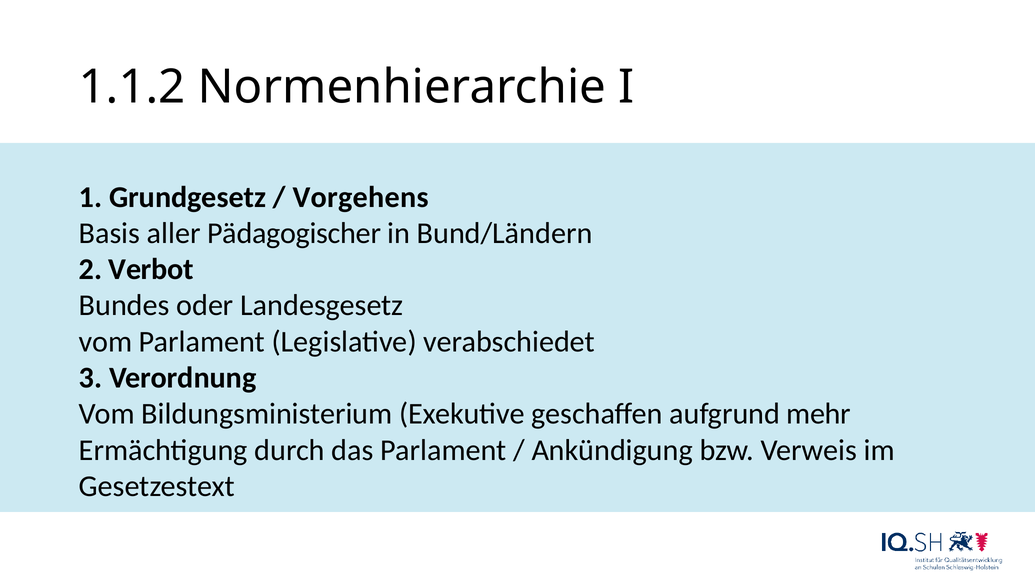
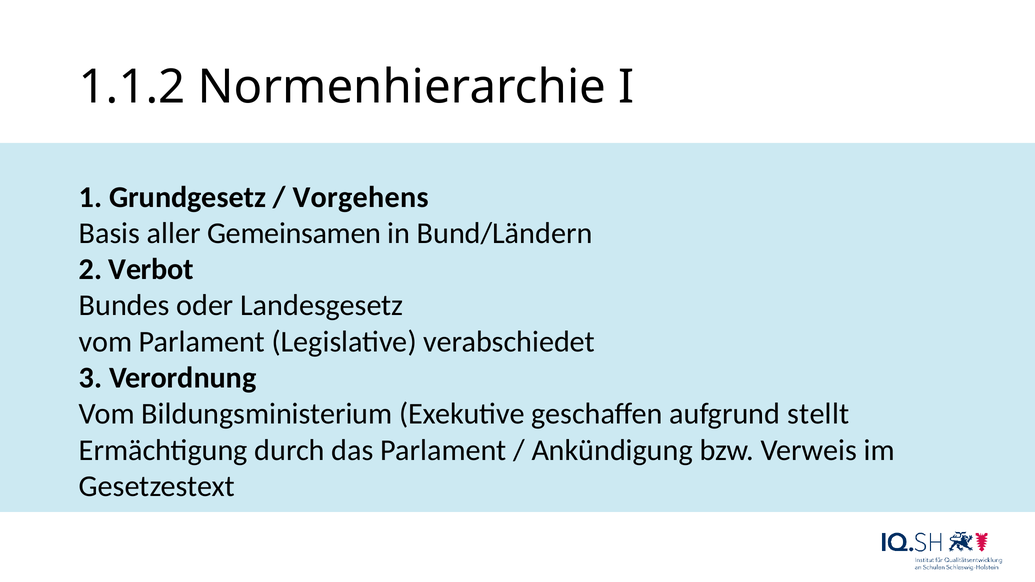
Pädagogischer: Pädagogischer -> Gemeinsamen (294, 233)
mehr: mehr -> stellt (818, 414)
